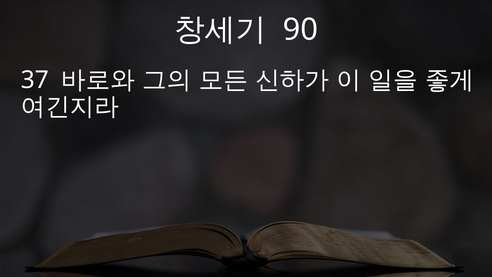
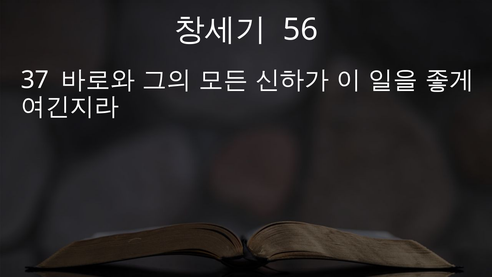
90: 90 -> 56 (300, 30)
